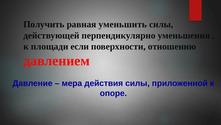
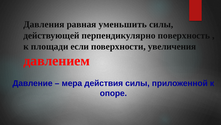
Получить: Получить -> Давления (44, 24)
уменьшения: уменьшения -> поверхность (184, 35)
отношению: отношению -> увеличения (172, 46)
